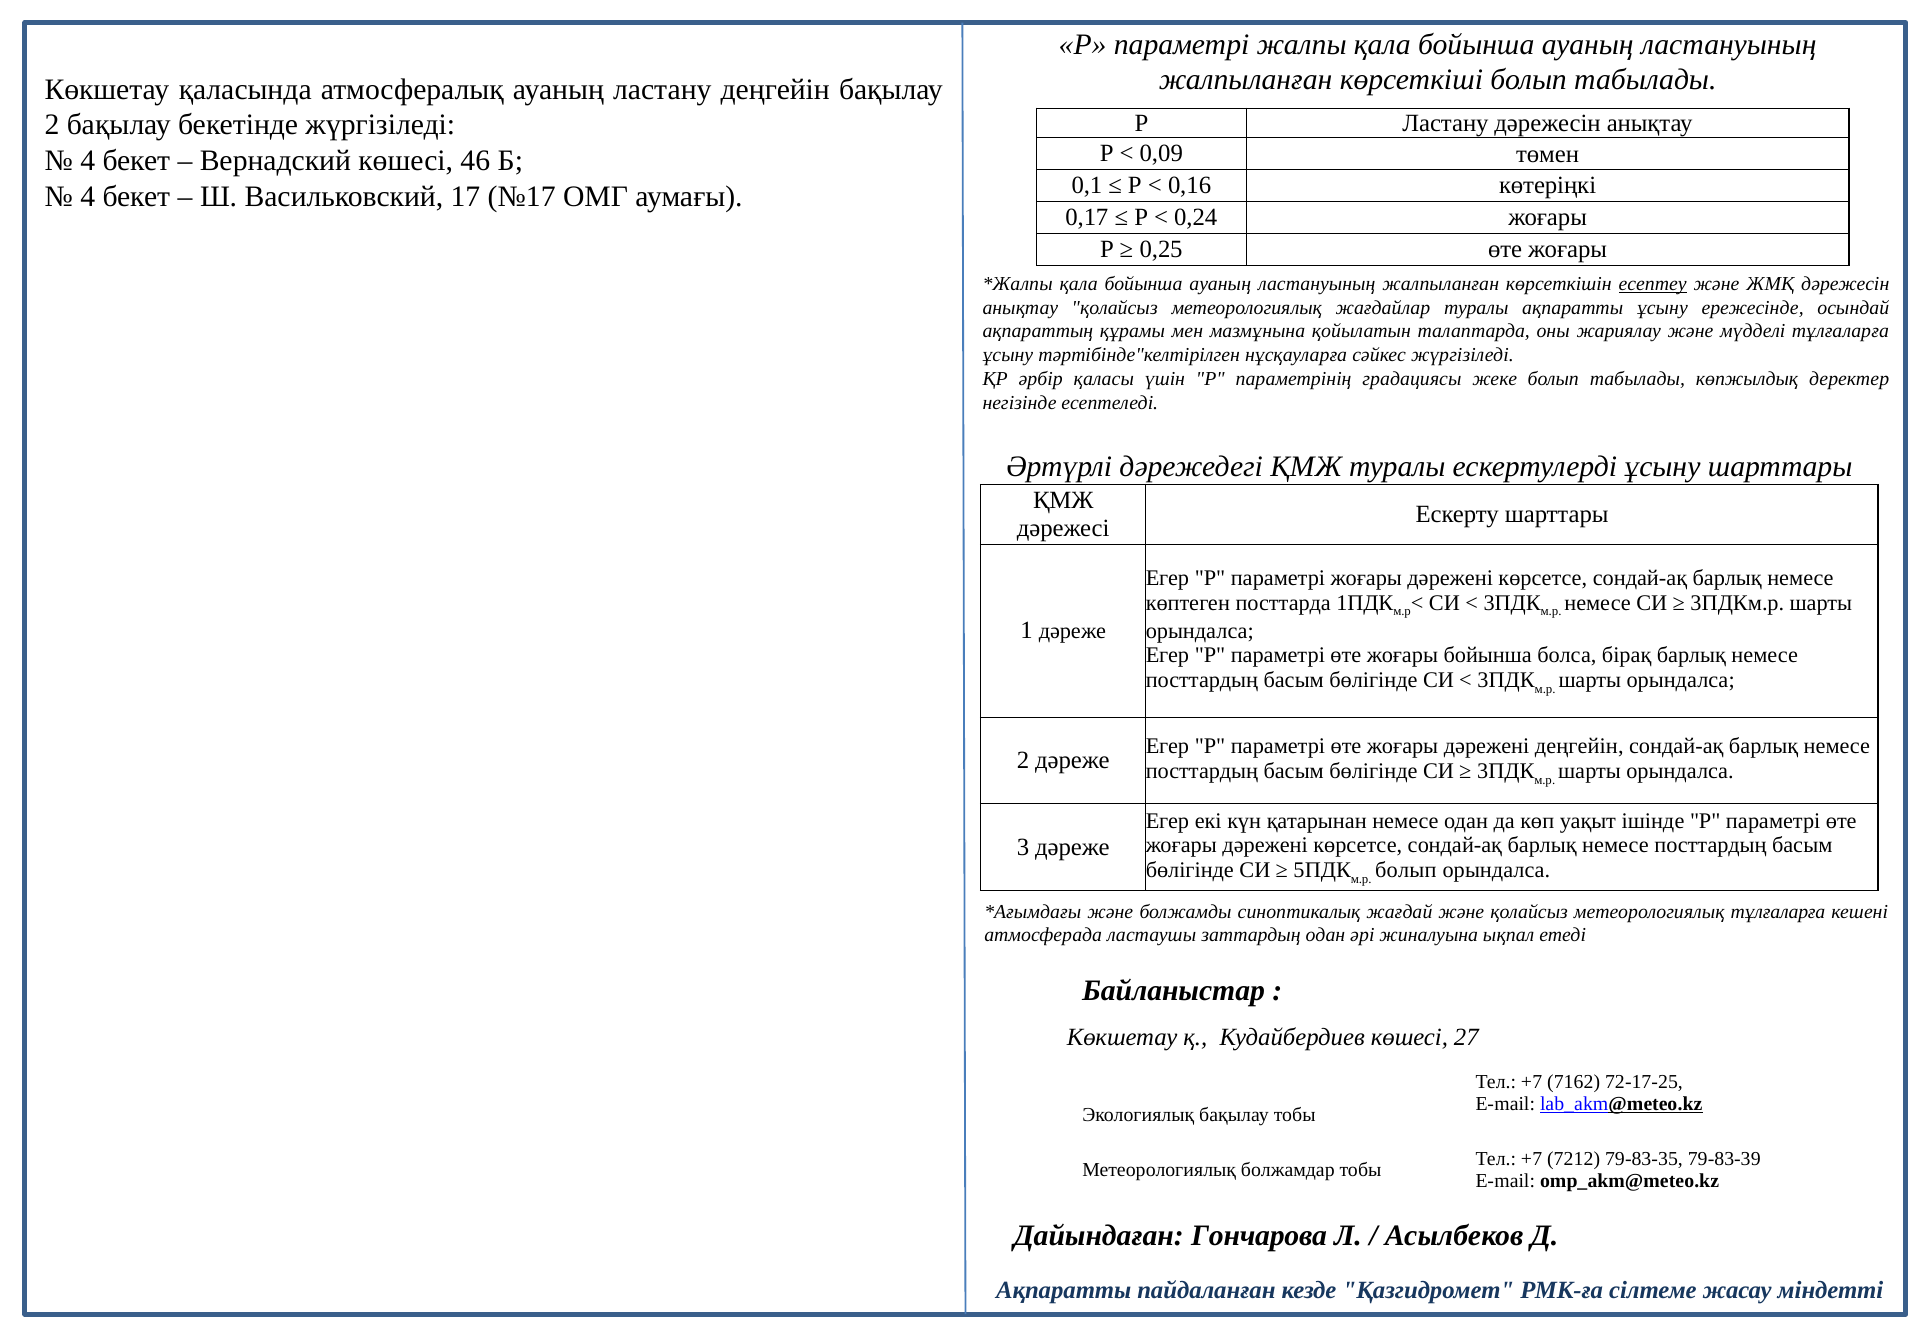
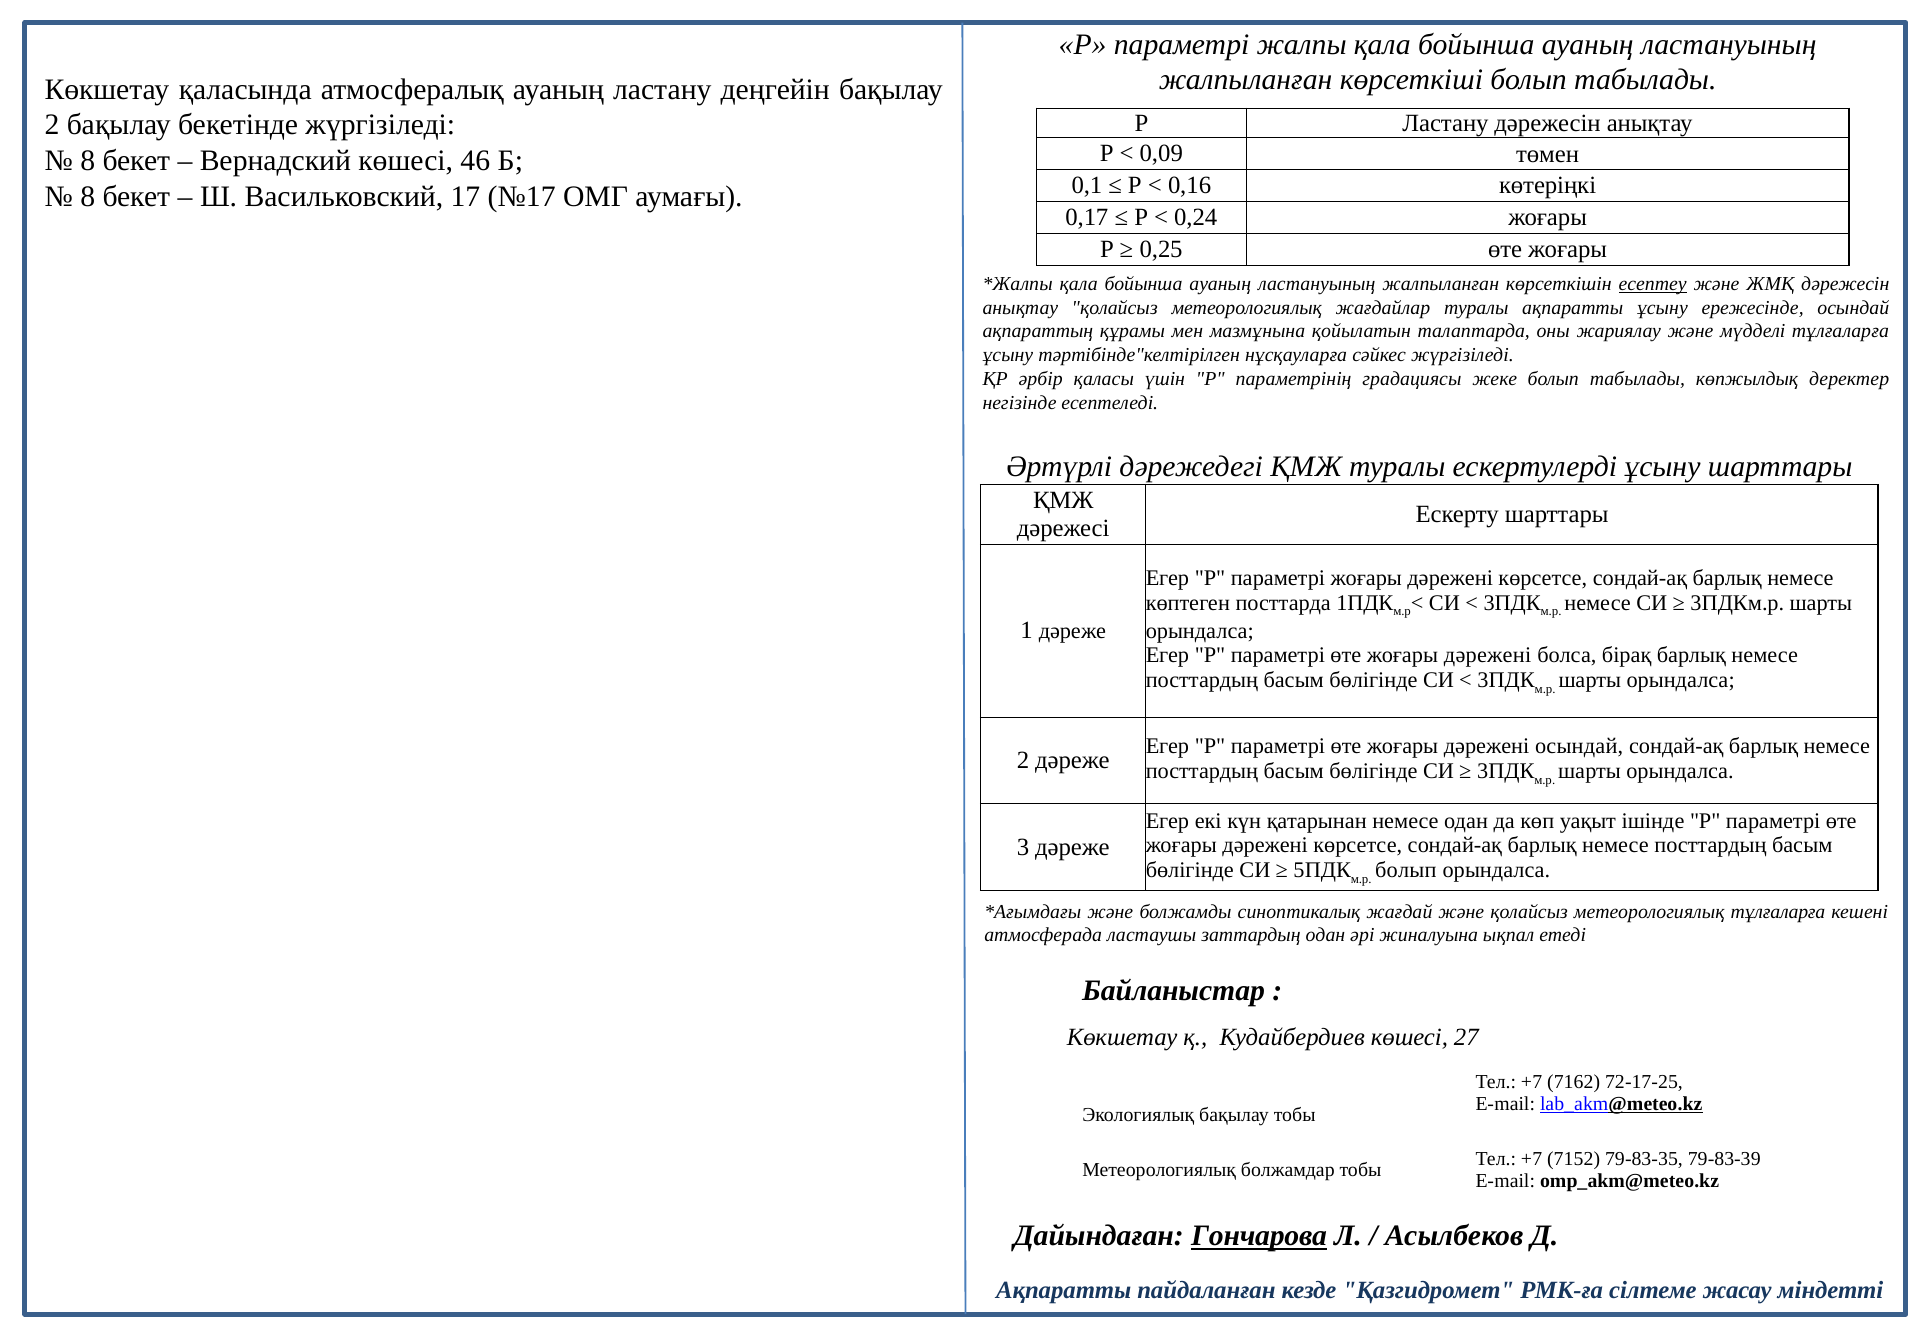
4: 4 -> 8 (88, 161)
4: 4 -> 8 (88, 196)
бойынша: бойынша -> дәрежені (1488, 656)
дәрежені деңгейін: деңгейін -> осындай (1579, 746)
7212: 7212 -> 7152 (1574, 1159)
Гончарова underline: none -> present (1259, 1236)
